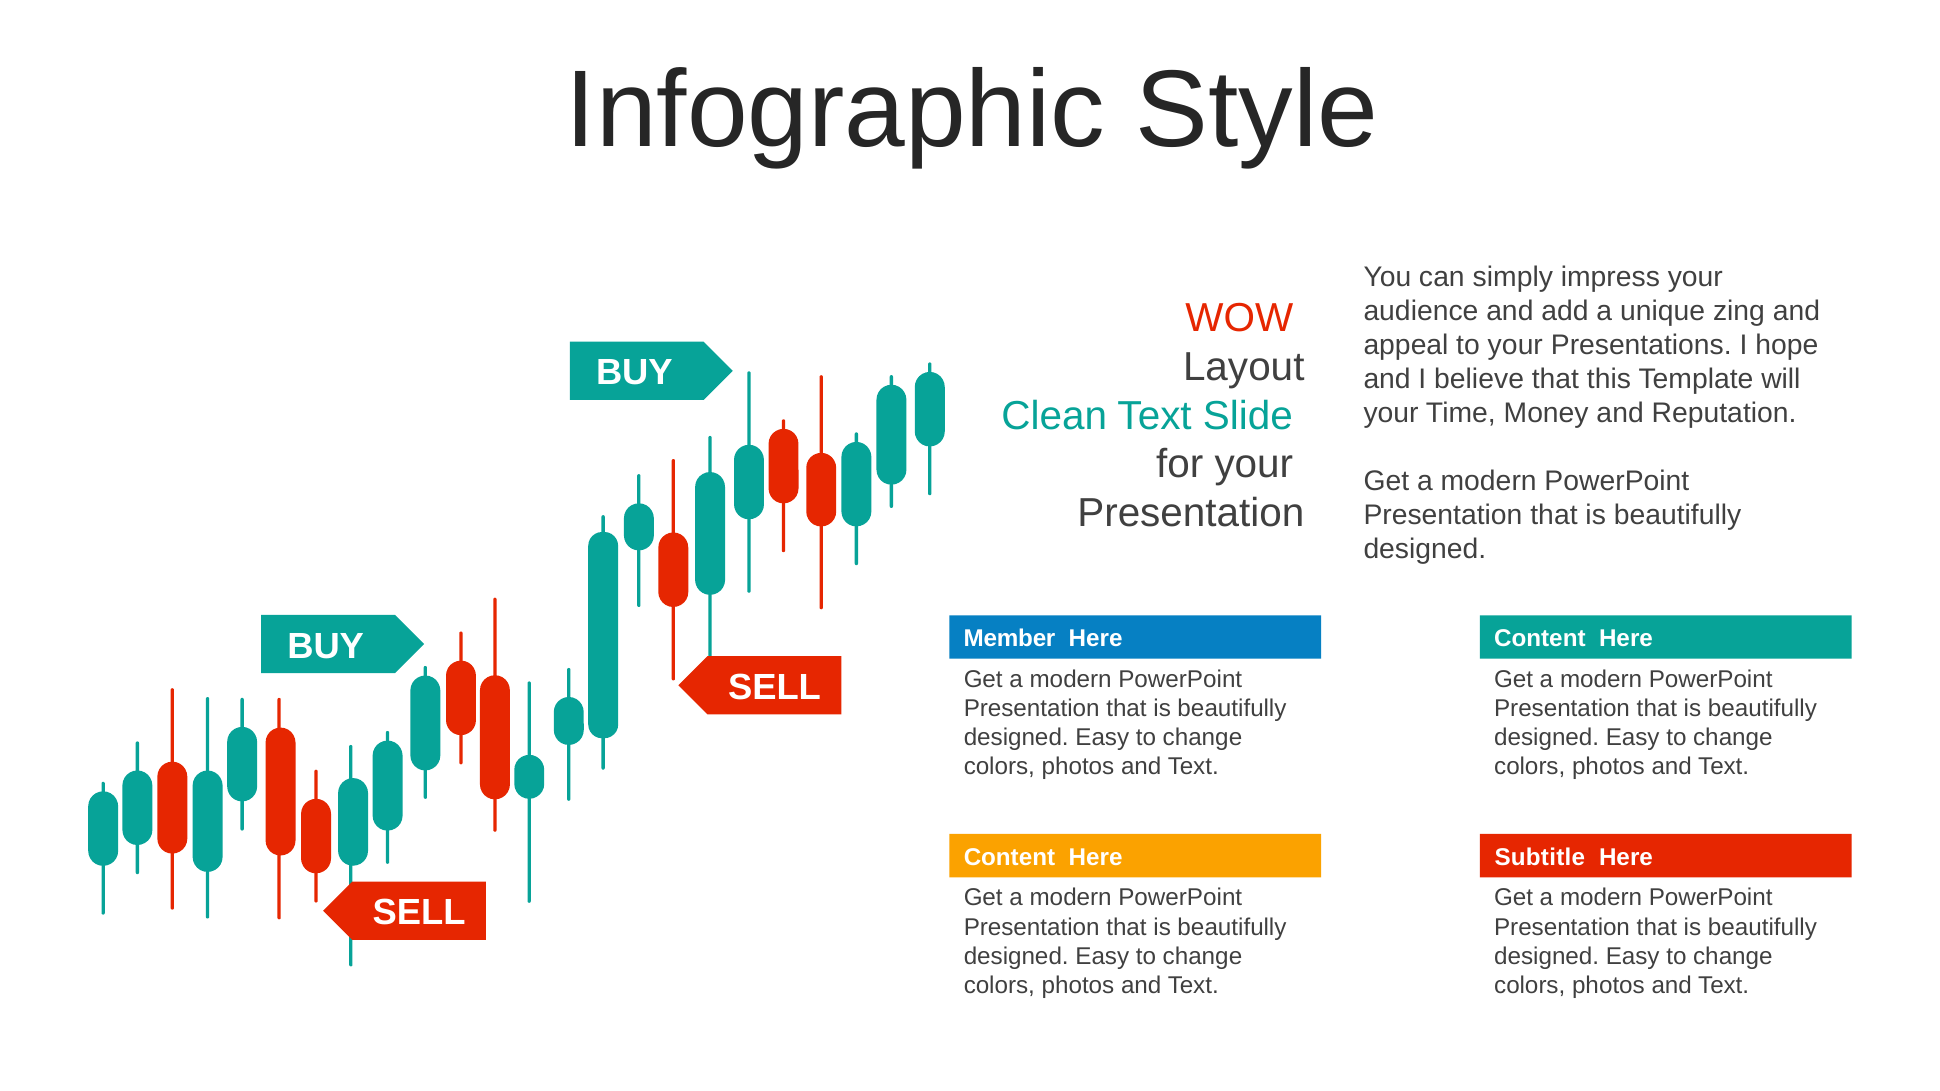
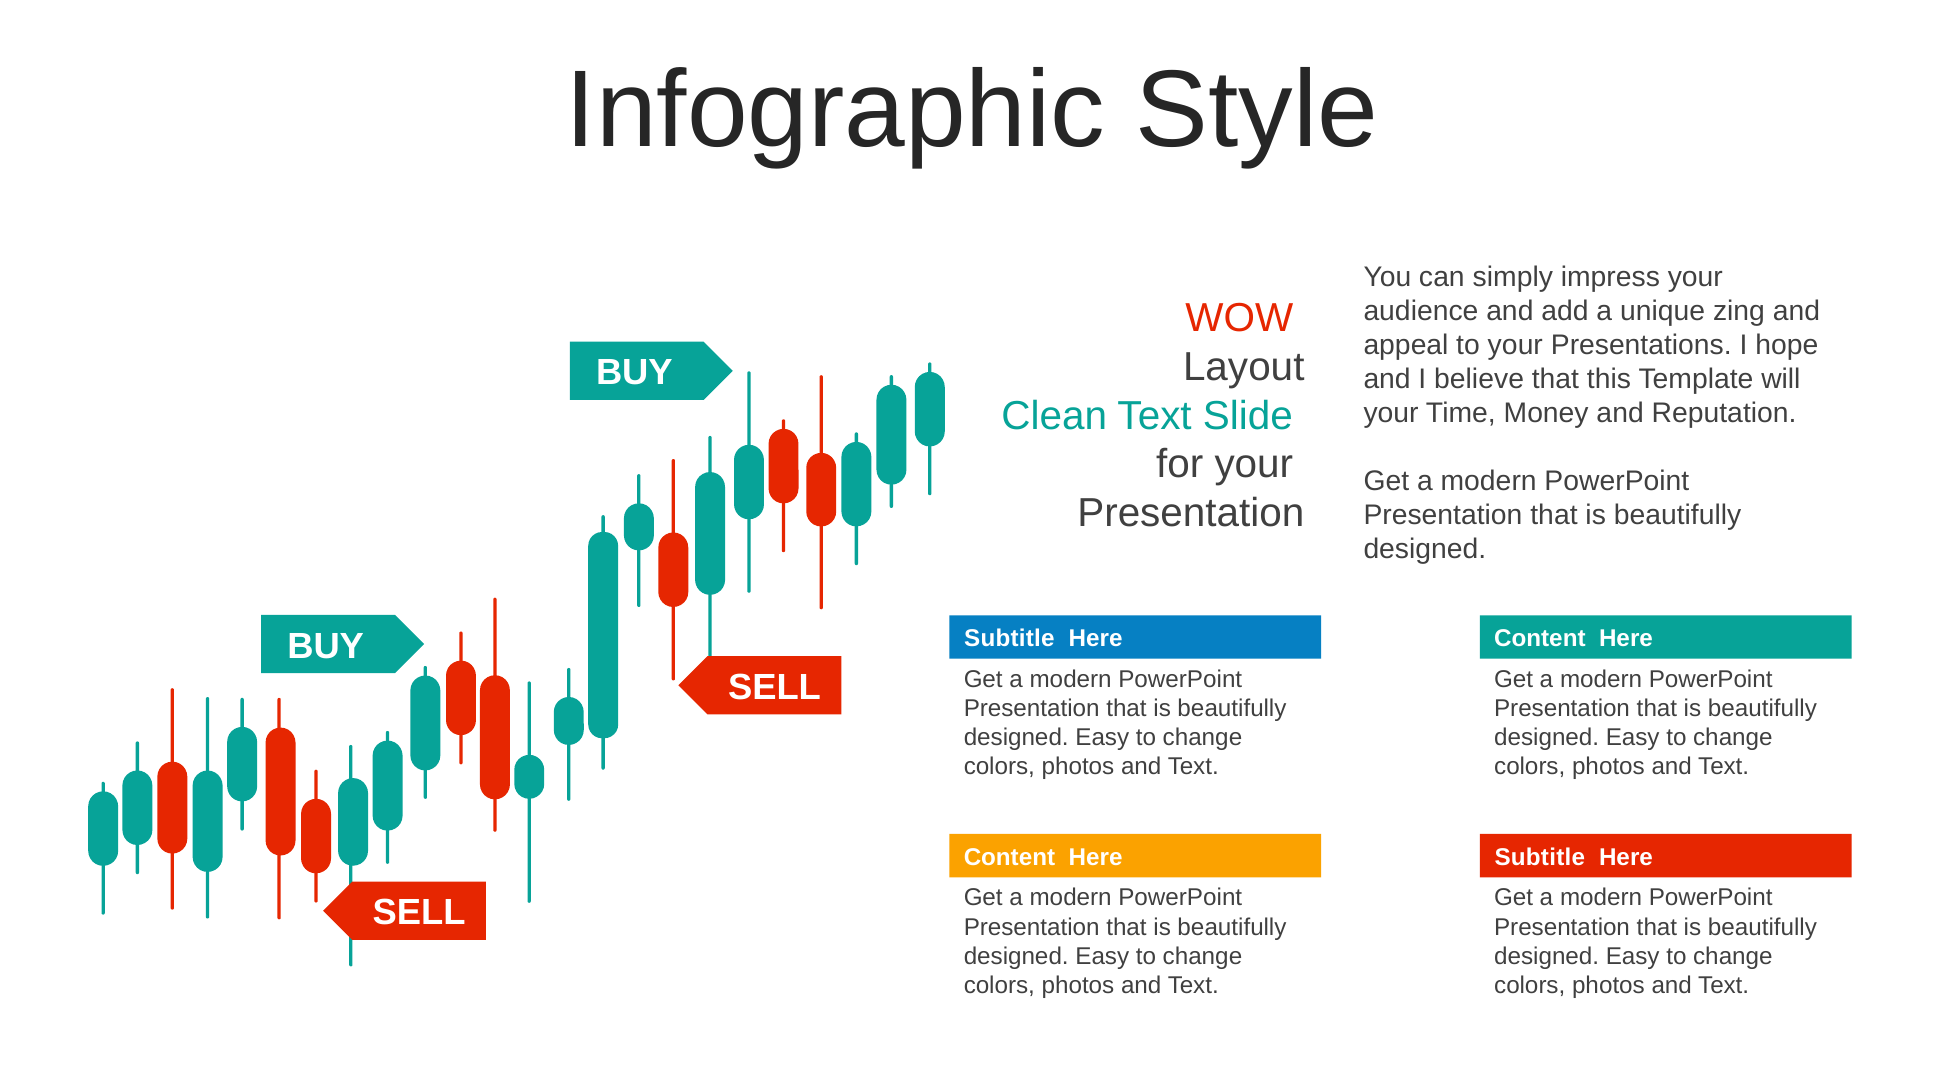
Member: Member -> Subtitle (1009, 639)
